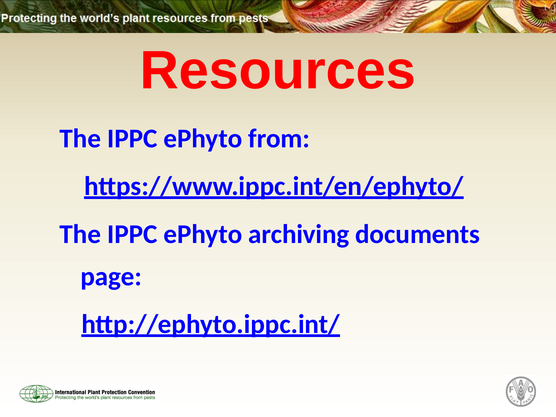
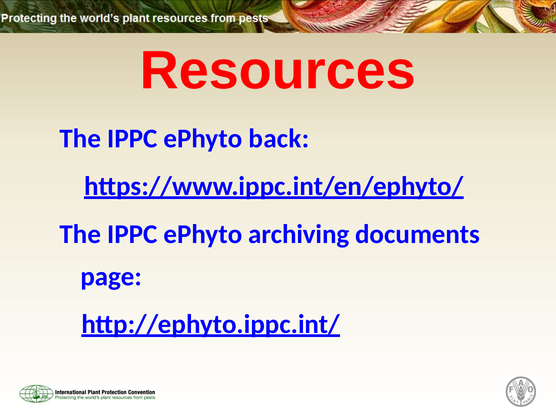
from: from -> back (279, 138)
